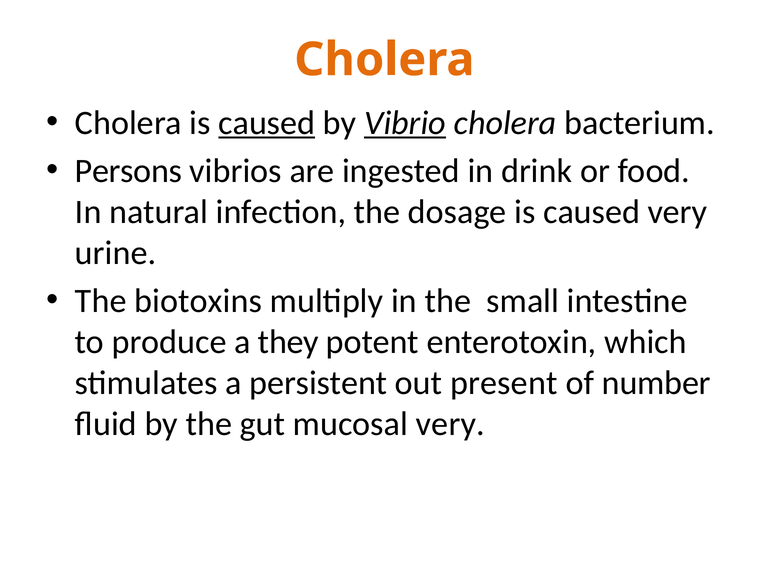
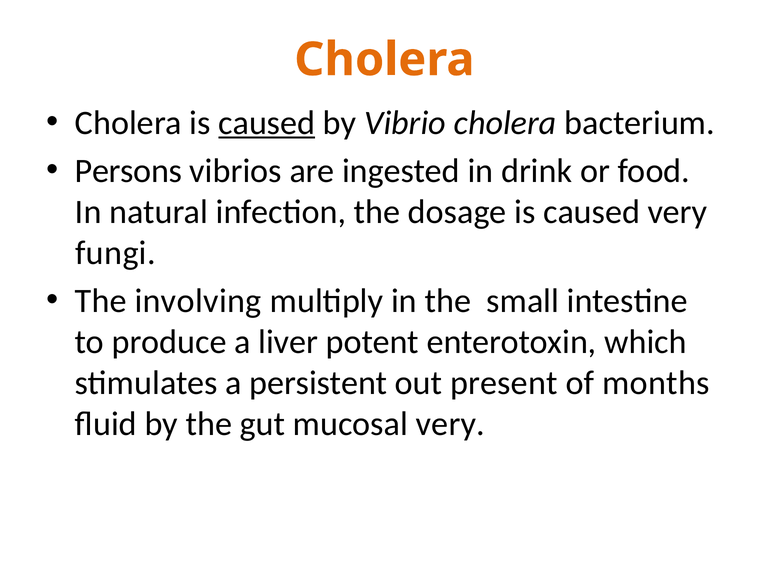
Vibrio underline: present -> none (405, 123)
urine: urine -> fungi (115, 253)
biotoxins: biotoxins -> involving (198, 301)
they: they -> liver (288, 342)
number: number -> months (656, 383)
